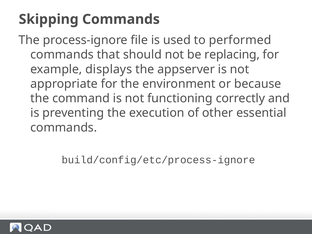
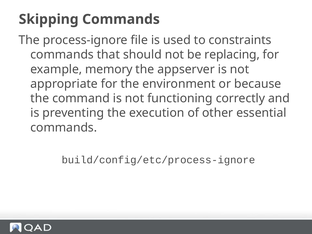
performed: performed -> constraints (240, 40)
displays: displays -> memory (109, 69)
